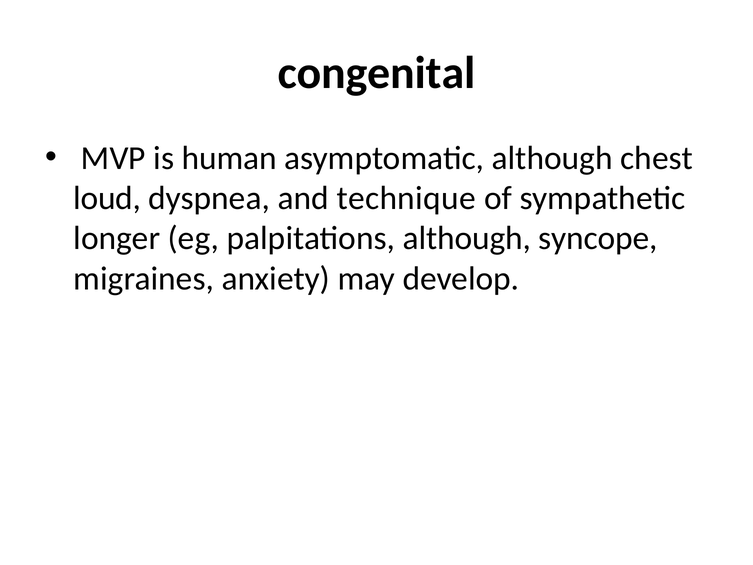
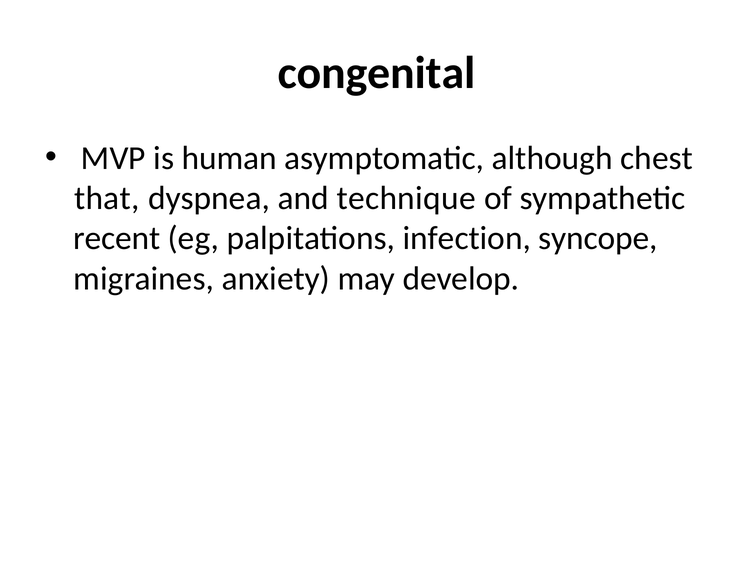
loud: loud -> that (107, 198)
longer: longer -> recent (117, 238)
palpitations although: although -> infection (467, 238)
